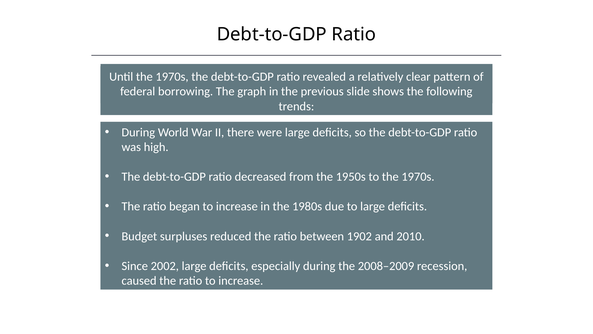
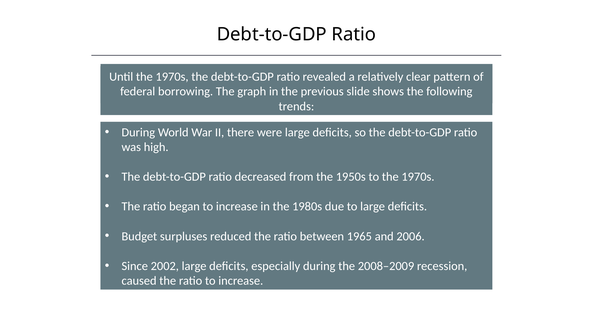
1902: 1902 -> 1965 (359, 236)
2010: 2010 -> 2006 (411, 236)
